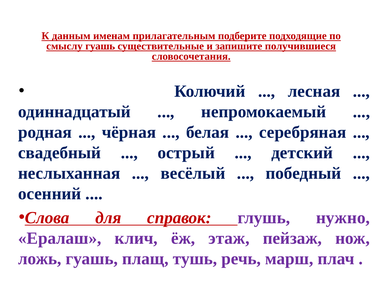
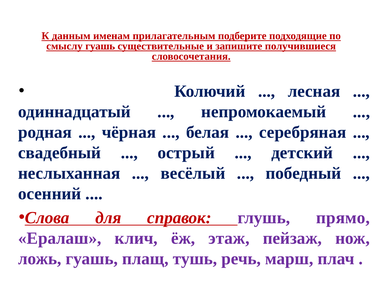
нужно: нужно -> прямо (343, 217)
